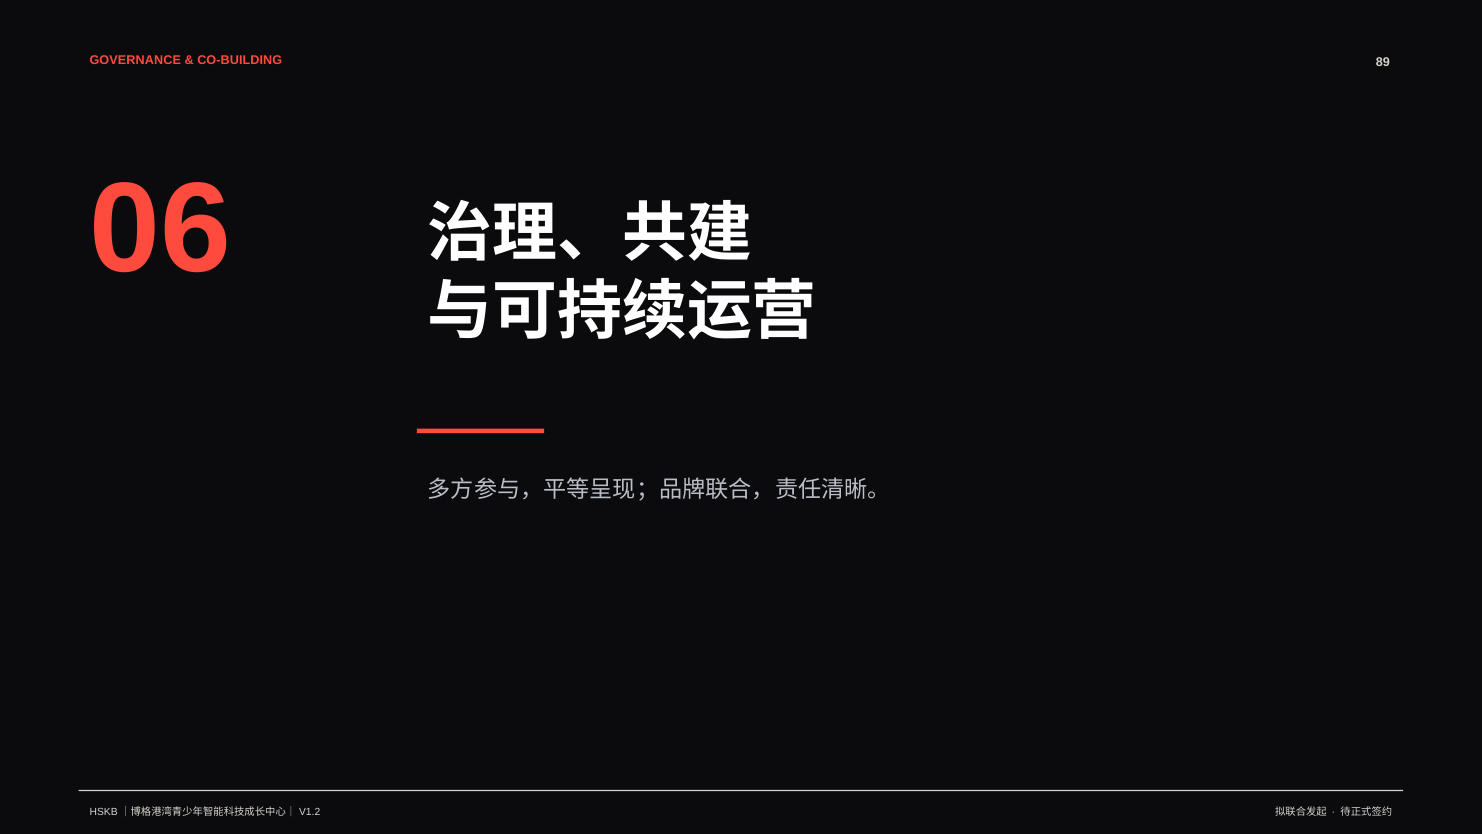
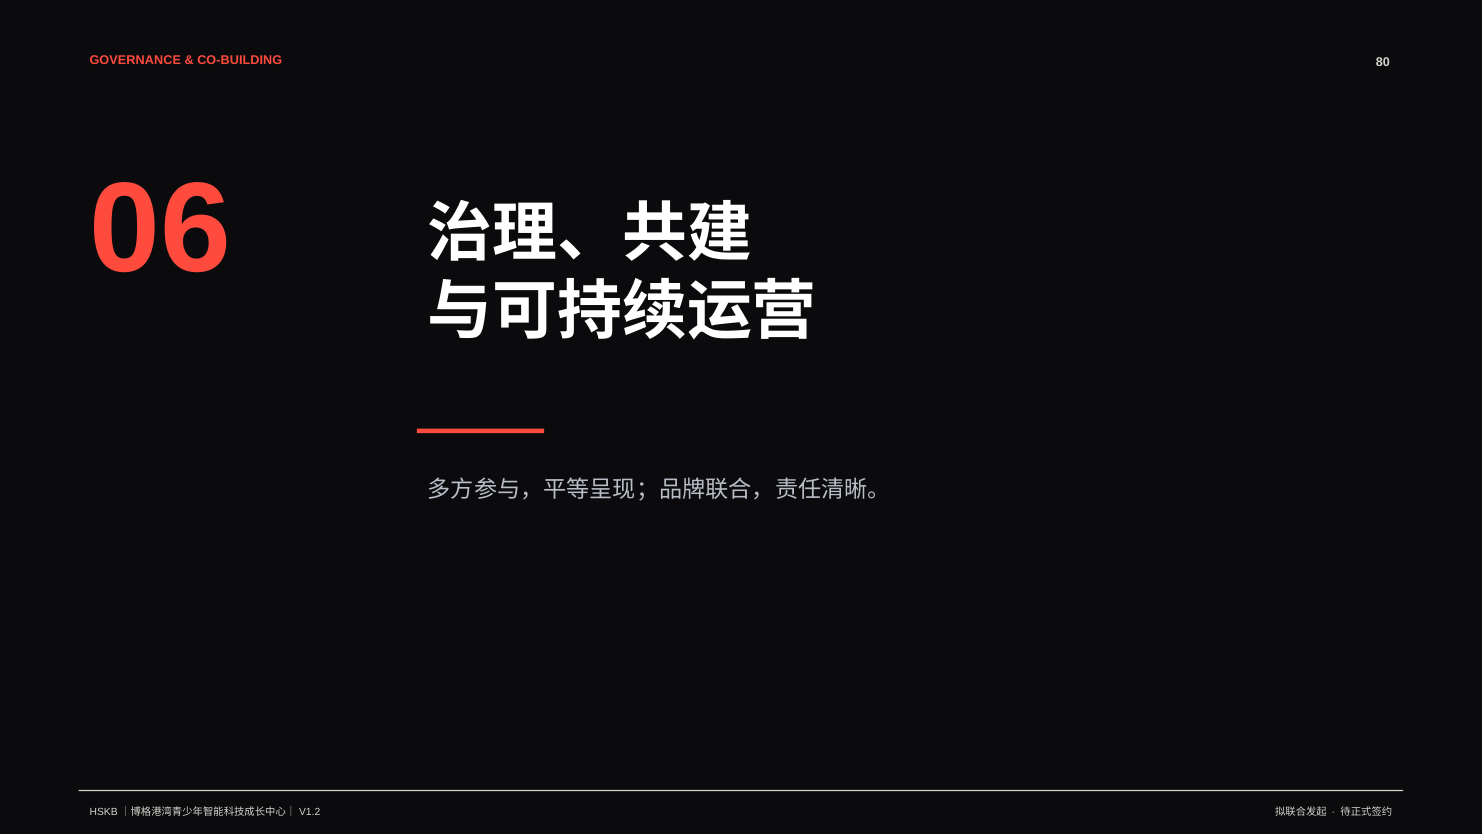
89: 89 -> 80 (1383, 63)
